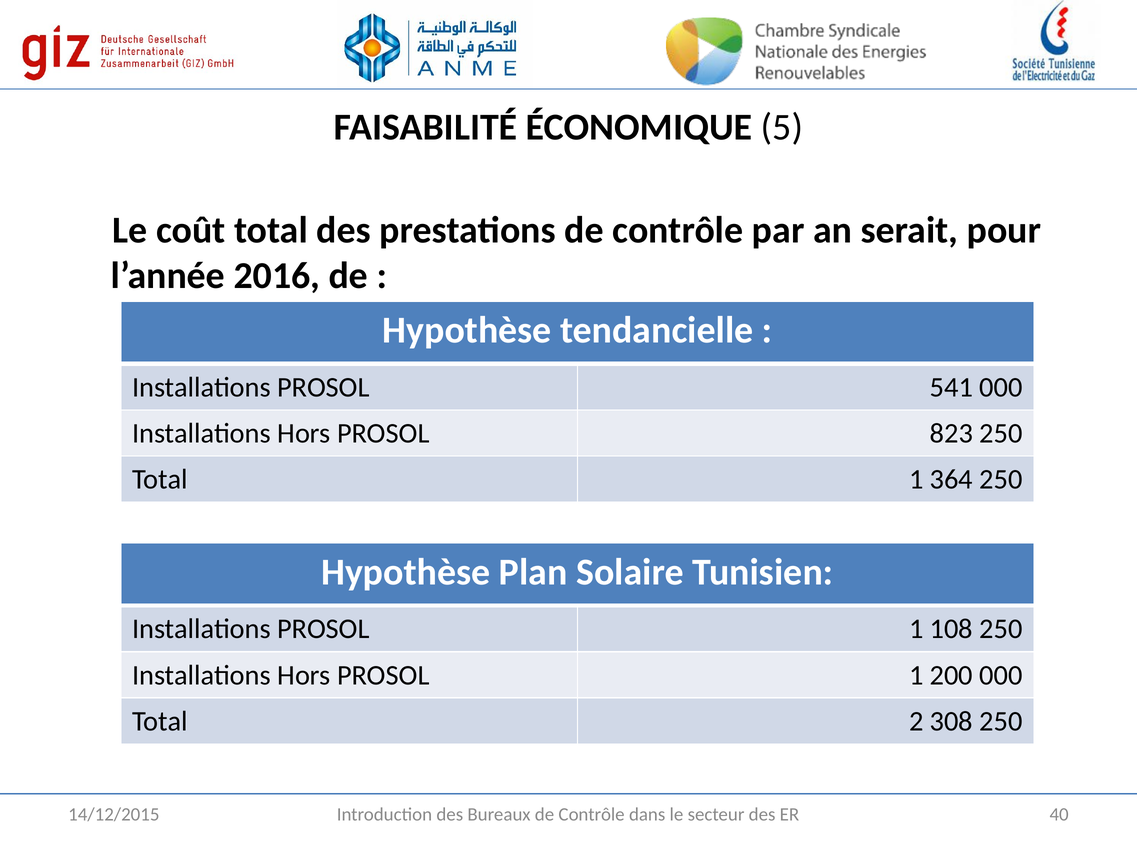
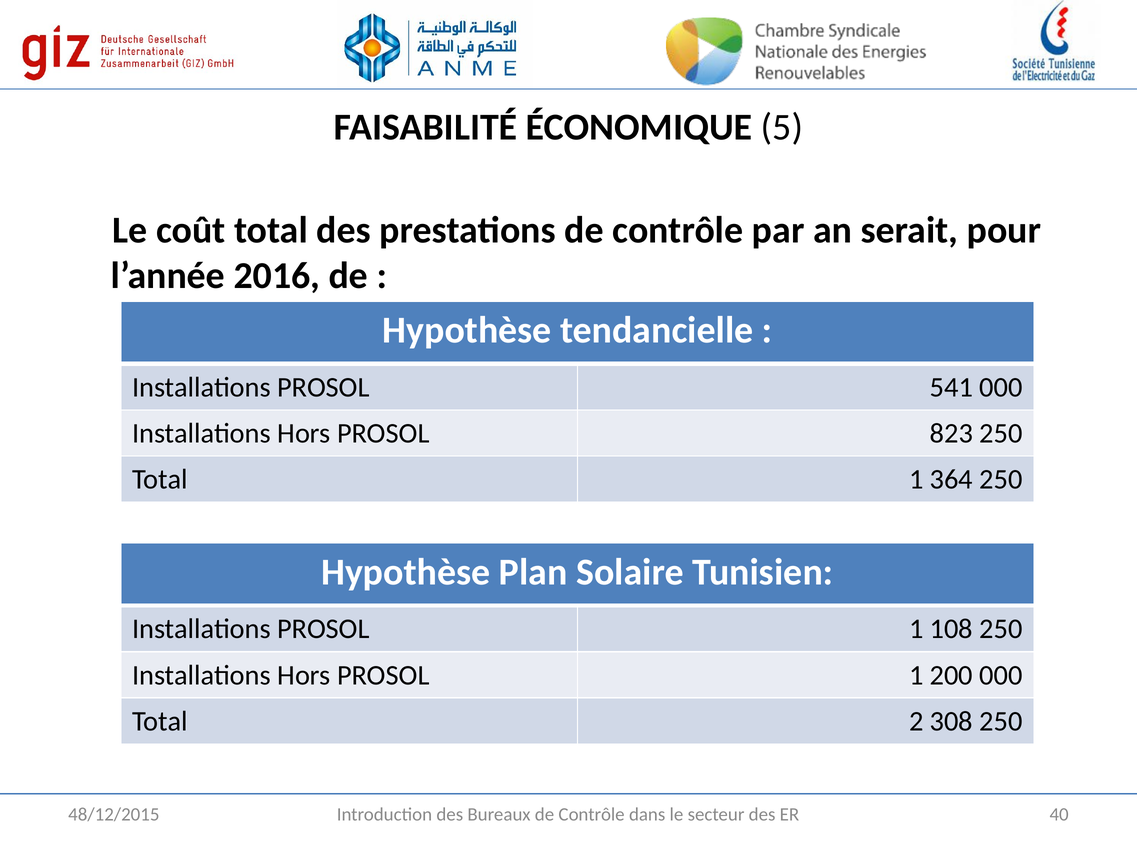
14/12/2015: 14/12/2015 -> 48/12/2015 (114, 814)
